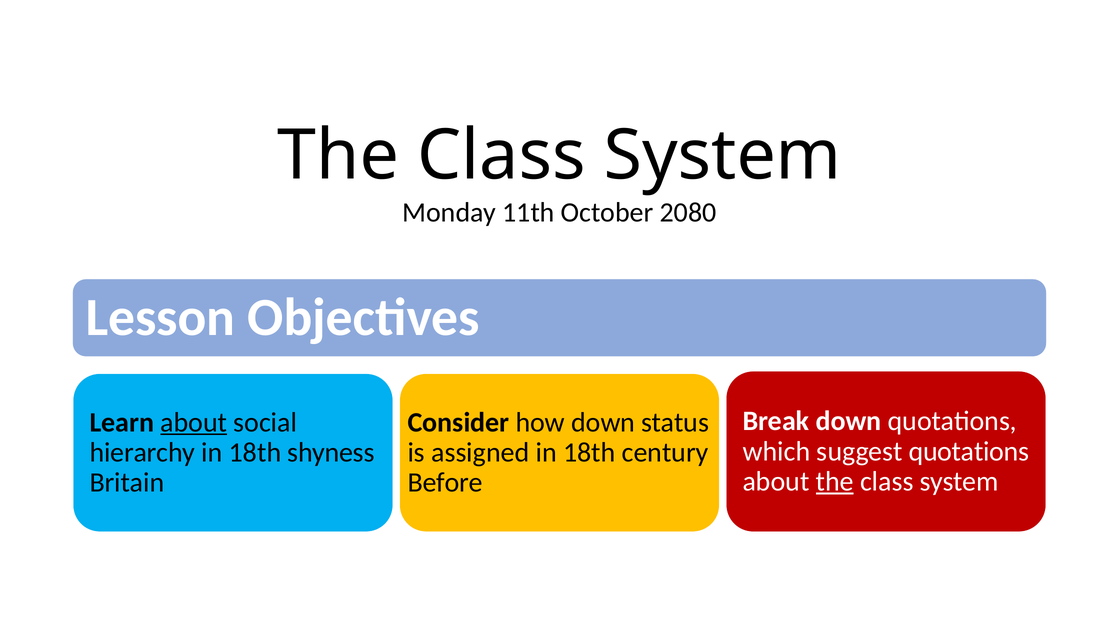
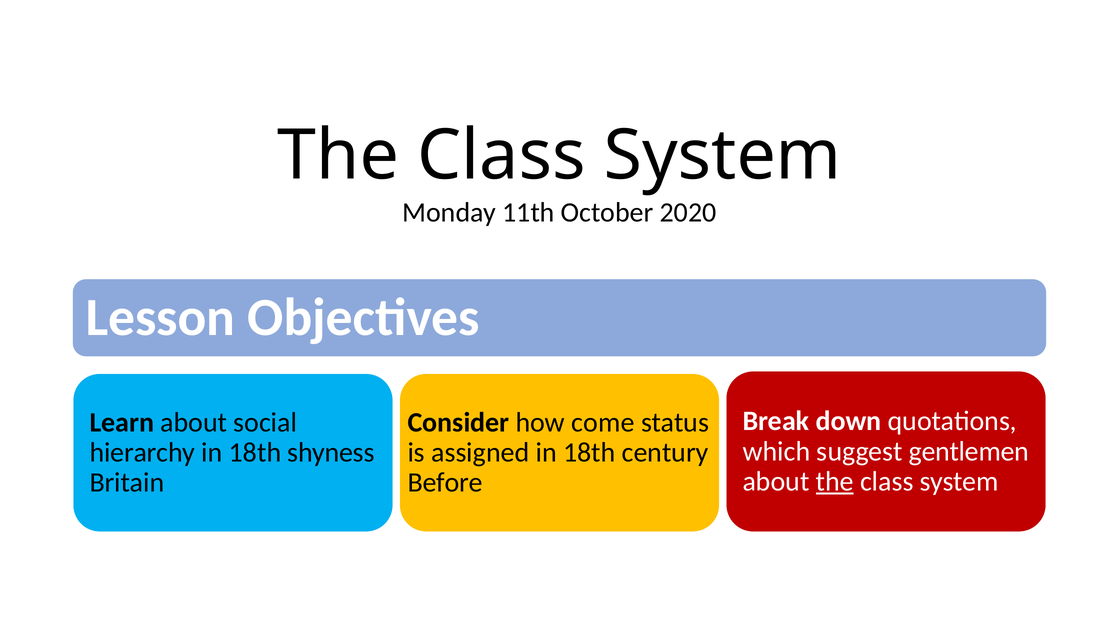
2080: 2080 -> 2020 (688, 212)
about underline: present -> none (194, 422)
how down: down -> come (603, 422)
suggest quotations: quotations -> gentlemen (969, 451)
